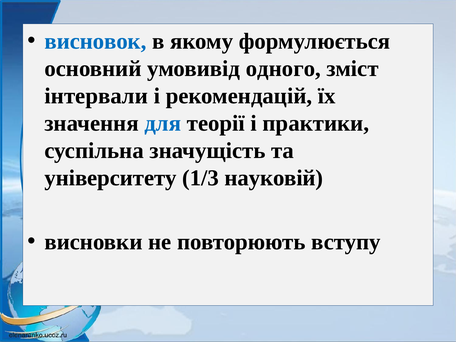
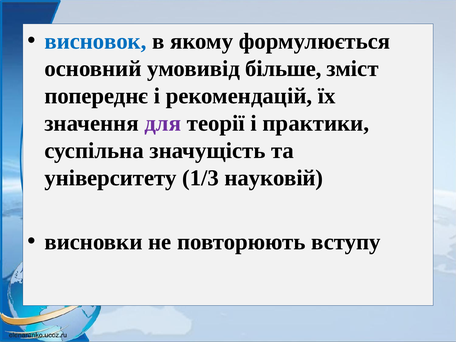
одного: одного -> більше (283, 69)
інтервали: інтервали -> попереднє (96, 96)
для colour: blue -> purple (163, 123)
